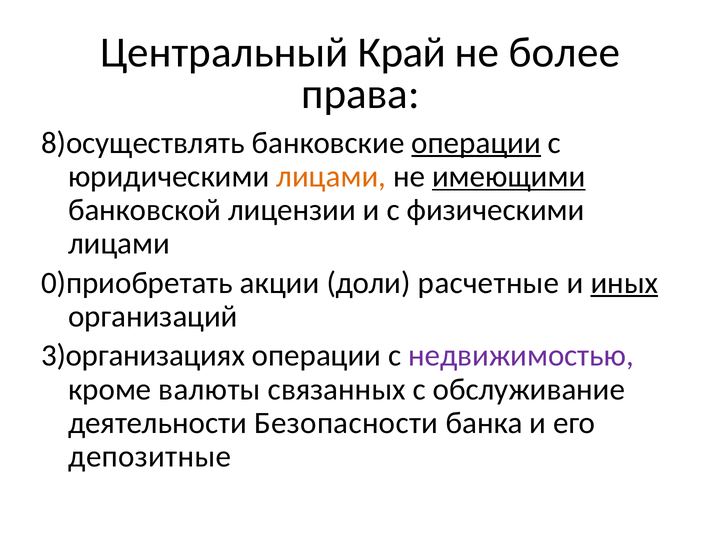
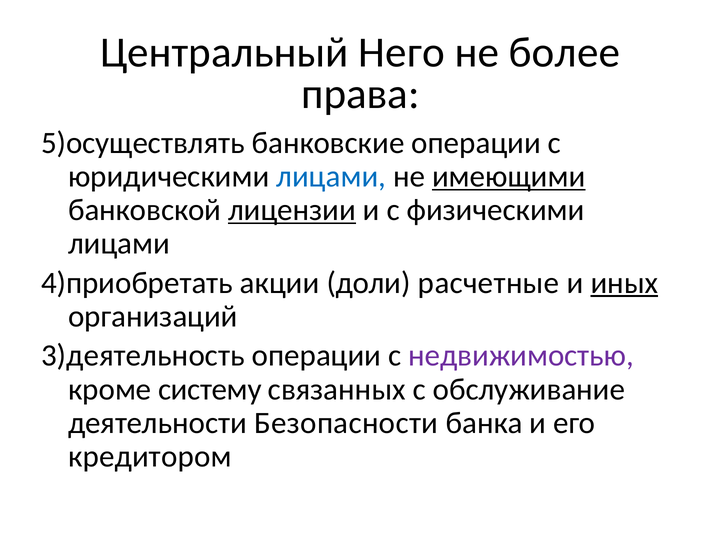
Край: Край -> Него (402, 52)
8)осуществлять: 8)осуществлять -> 5)осуществлять (143, 143)
операции underline: present -> none (476, 143)
лицами colour: orange -> blue (331, 176)
лицензии underline: none -> present (292, 210)
0)приобретать: 0)приобретать -> 4)приобретать (137, 283)
3)организациях: 3)организациях -> 3)деятельность (143, 356)
валюты: валюты -> систему (210, 389)
депозитные: депозитные -> кредитором (150, 456)
